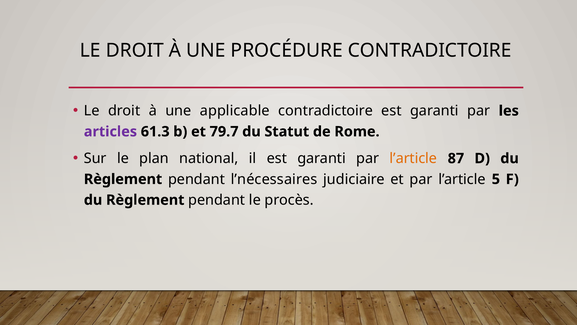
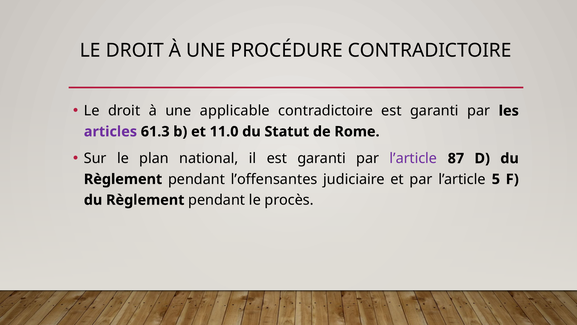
79.7: 79.7 -> 11.0 (224, 131)
l’article colour: orange -> purple (413, 158)
l’nécessaires: l’nécessaires -> l’offensantes (274, 179)
